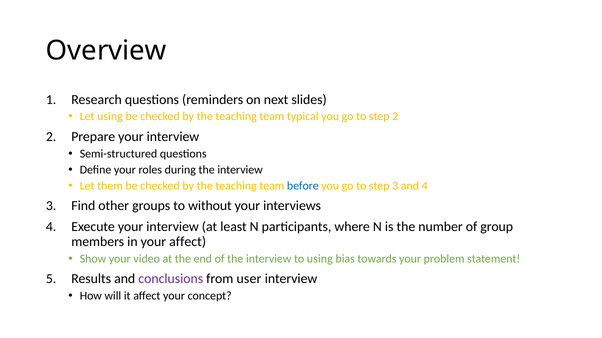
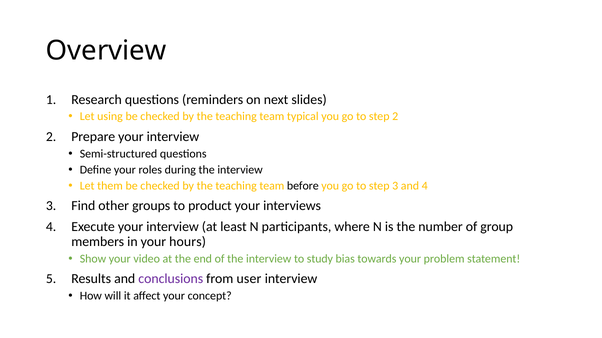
before colour: blue -> black (303, 186)
without: without -> product (210, 206)
your affect: affect -> hours (188, 242)
to using: using -> study (320, 259)
